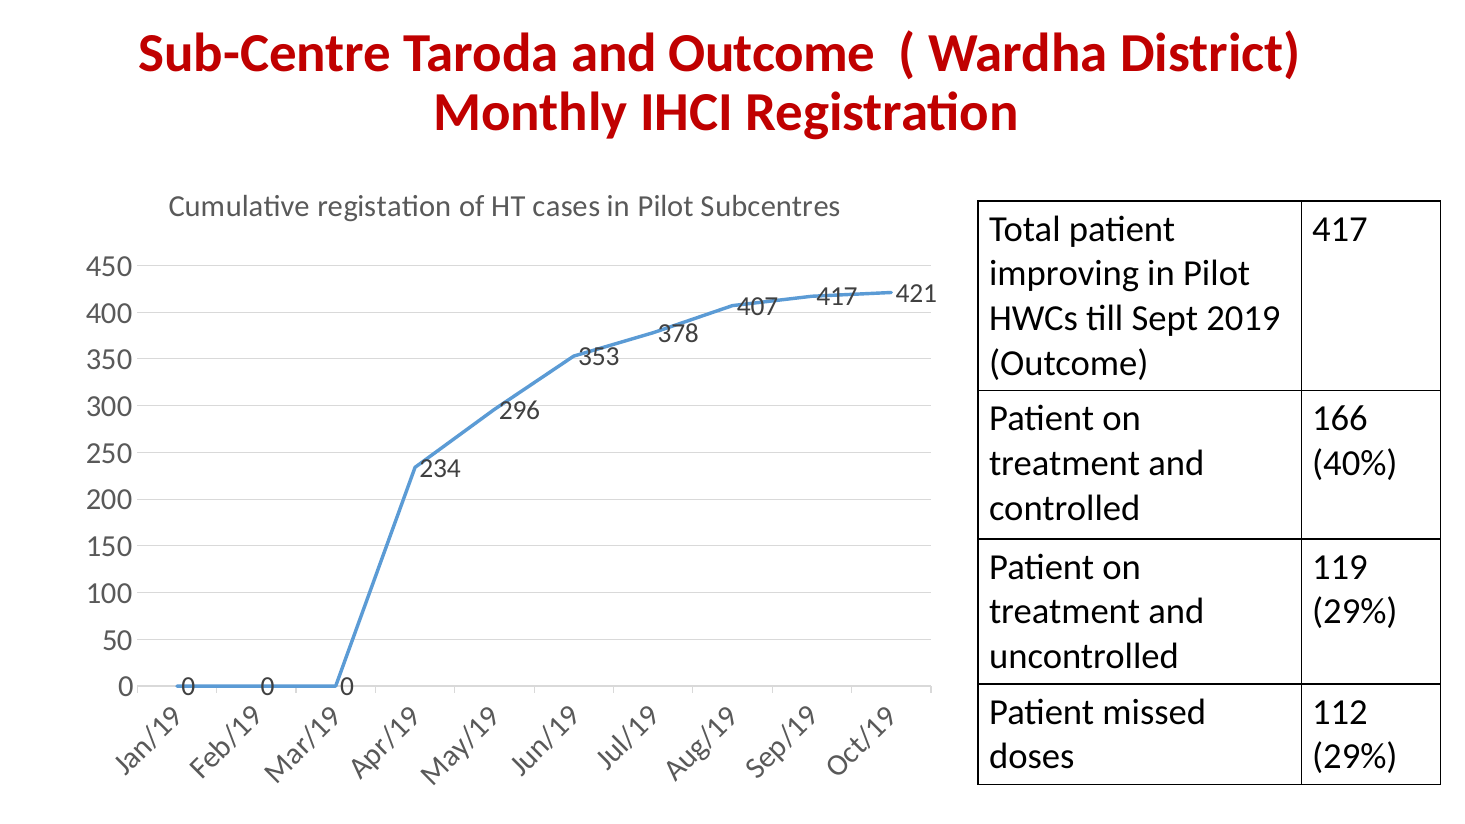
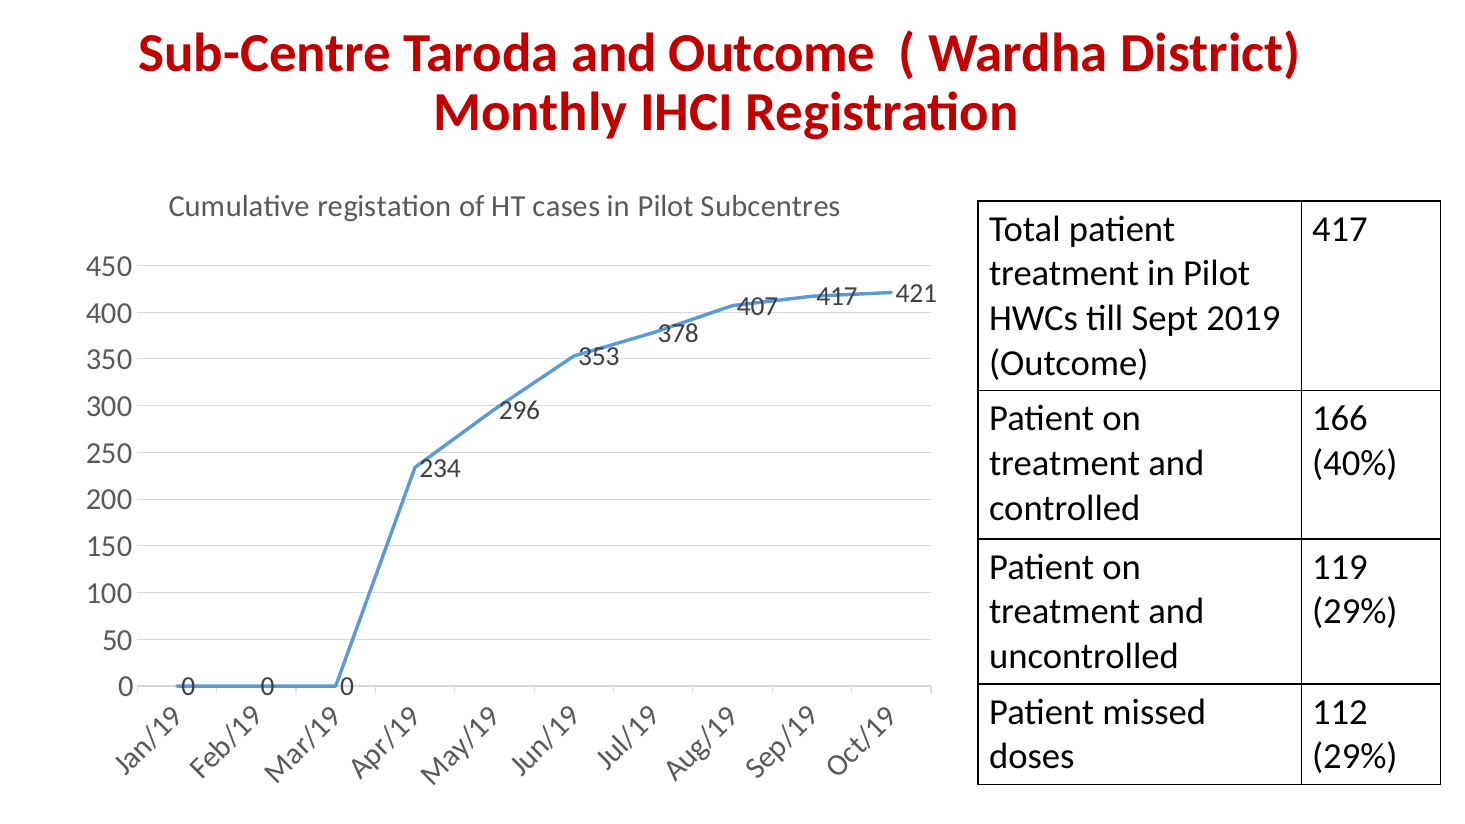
improving: improving -> treatment (1064, 274)
